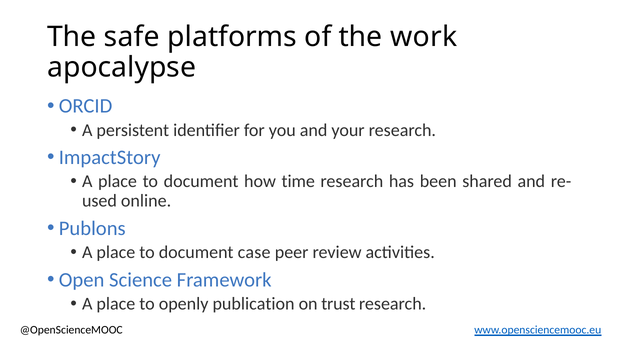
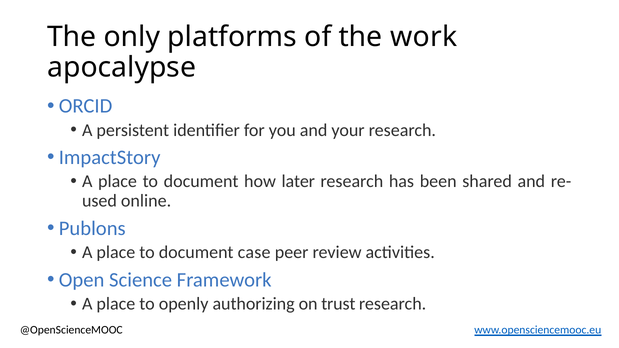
safe: safe -> only (132, 37)
time: time -> later (298, 182)
publication: publication -> authorizing (254, 304)
